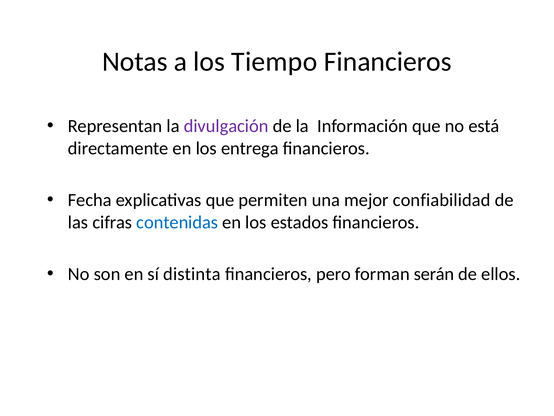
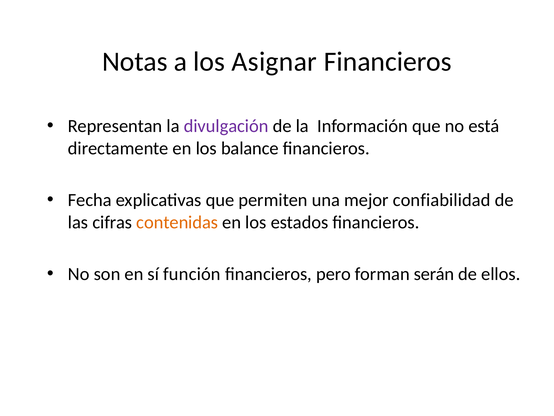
Tiempo: Tiempo -> Asignar (274, 62)
entrega: entrega -> balance (250, 148)
contenidas colour: blue -> orange (177, 222)
distinta: distinta -> función (192, 274)
